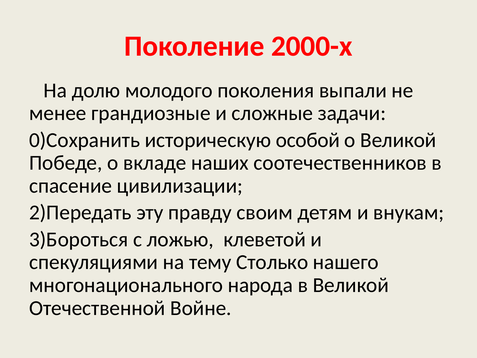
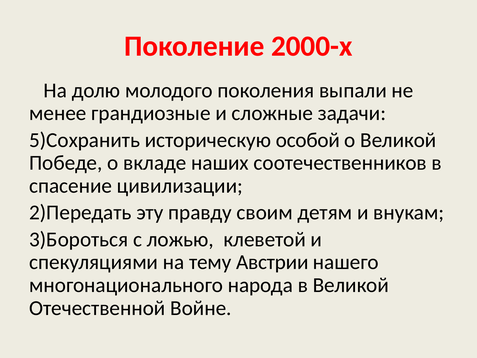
0)Сохранить: 0)Сохранить -> 5)Сохранить (85, 140)
Столько: Столько -> Австрии (272, 262)
